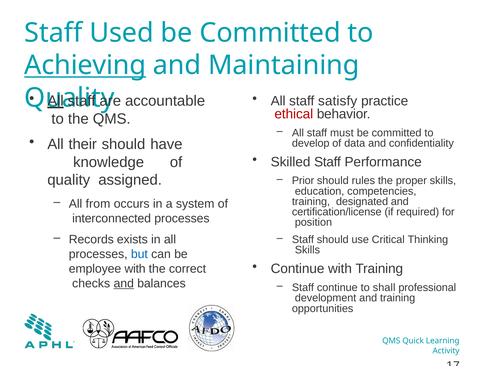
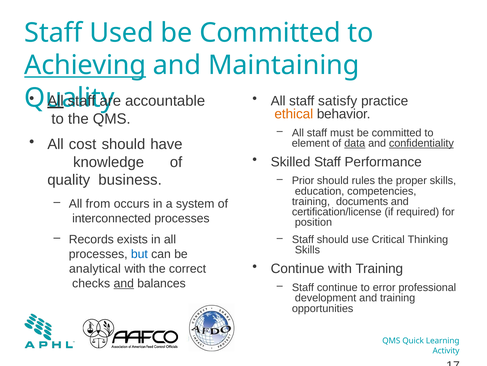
ethical colour: red -> orange (294, 114)
their: their -> cost (83, 144)
develop: develop -> element (311, 143)
data underline: none -> present (355, 143)
confidentiality underline: none -> present (421, 143)
assigned: assigned -> business (130, 180)
designated: designated -> documents (362, 201)
employee: employee -> analytical (95, 268)
shall: shall -> error (384, 287)
